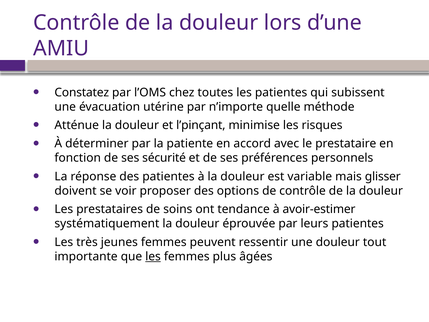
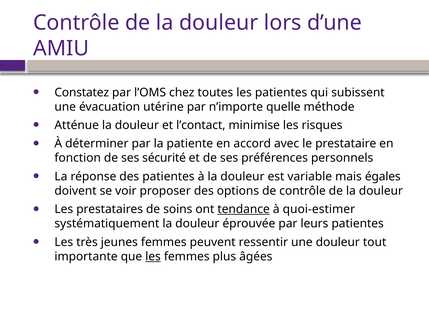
l’pinçant: l’pinçant -> l’contact (201, 125)
glisser: glisser -> égales (383, 176)
tendance underline: none -> present (244, 209)
avoir-estimer: avoir-estimer -> quoi-estimer (319, 209)
